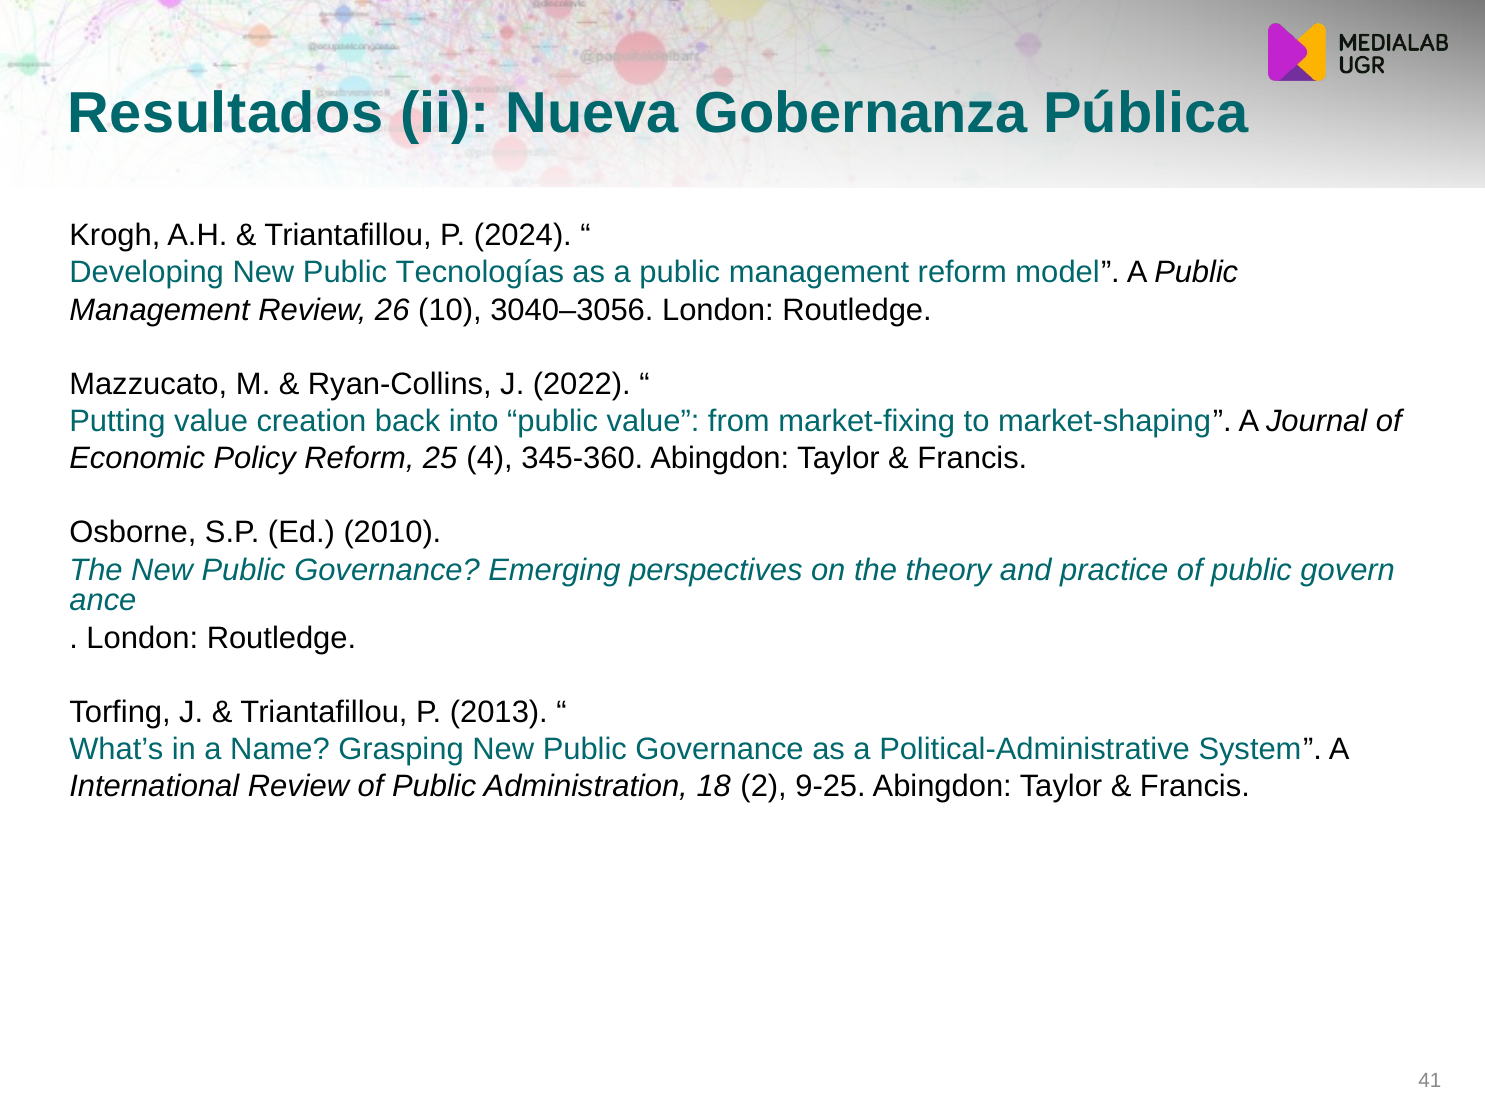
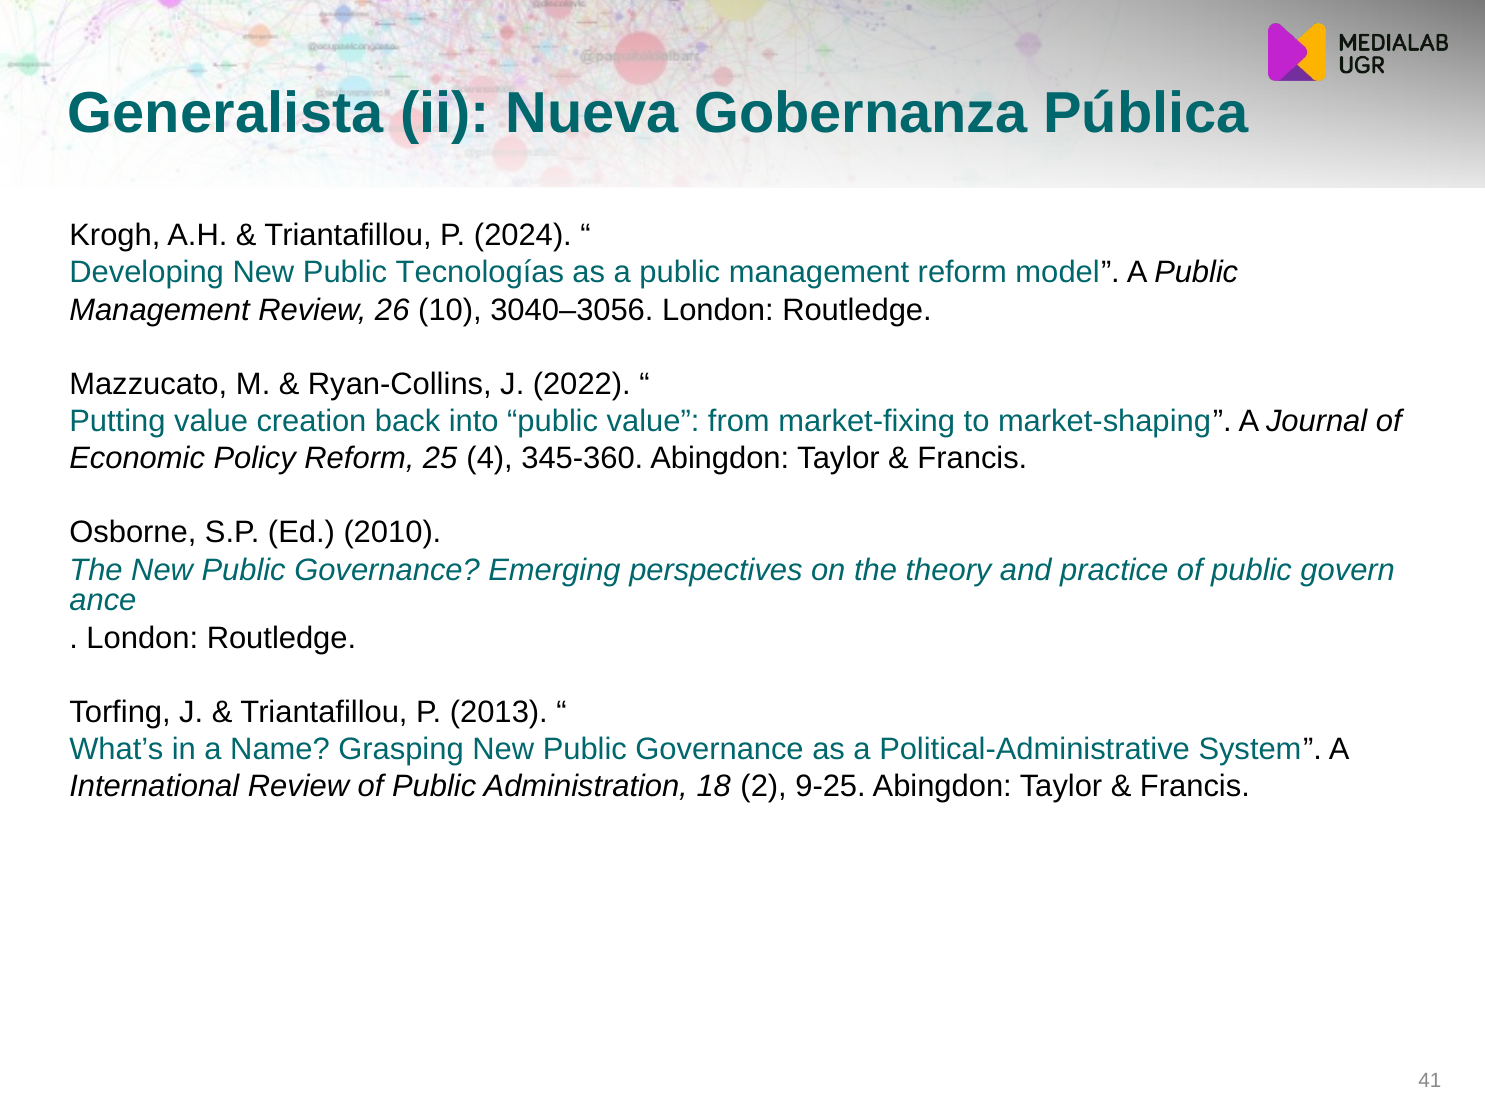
Resultados: Resultados -> Generalista (226, 114)
